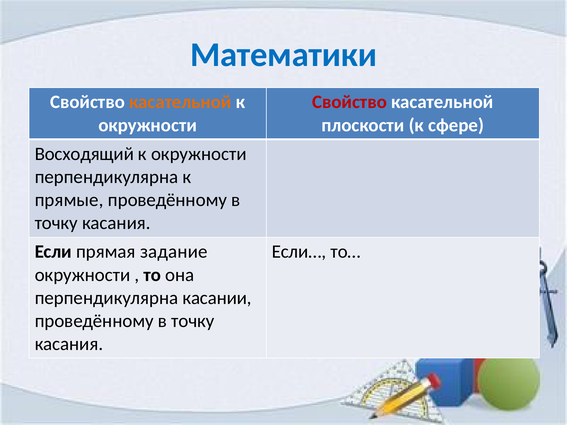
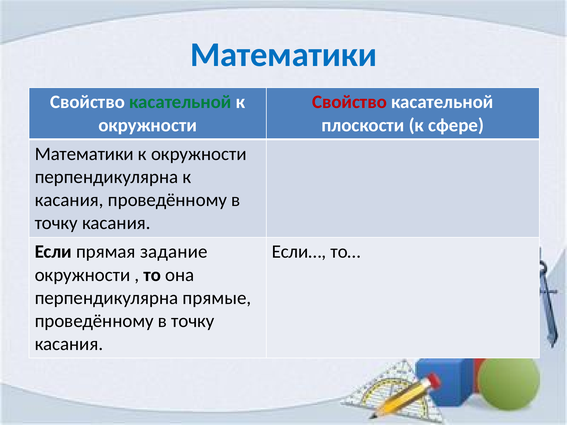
касательной colour: orange -> green (180, 102)
Восходящий: Восходящий -> Математики (84, 154)
прямые: прямые -> касания (69, 200)
касании: касании -> прямые (217, 298)
